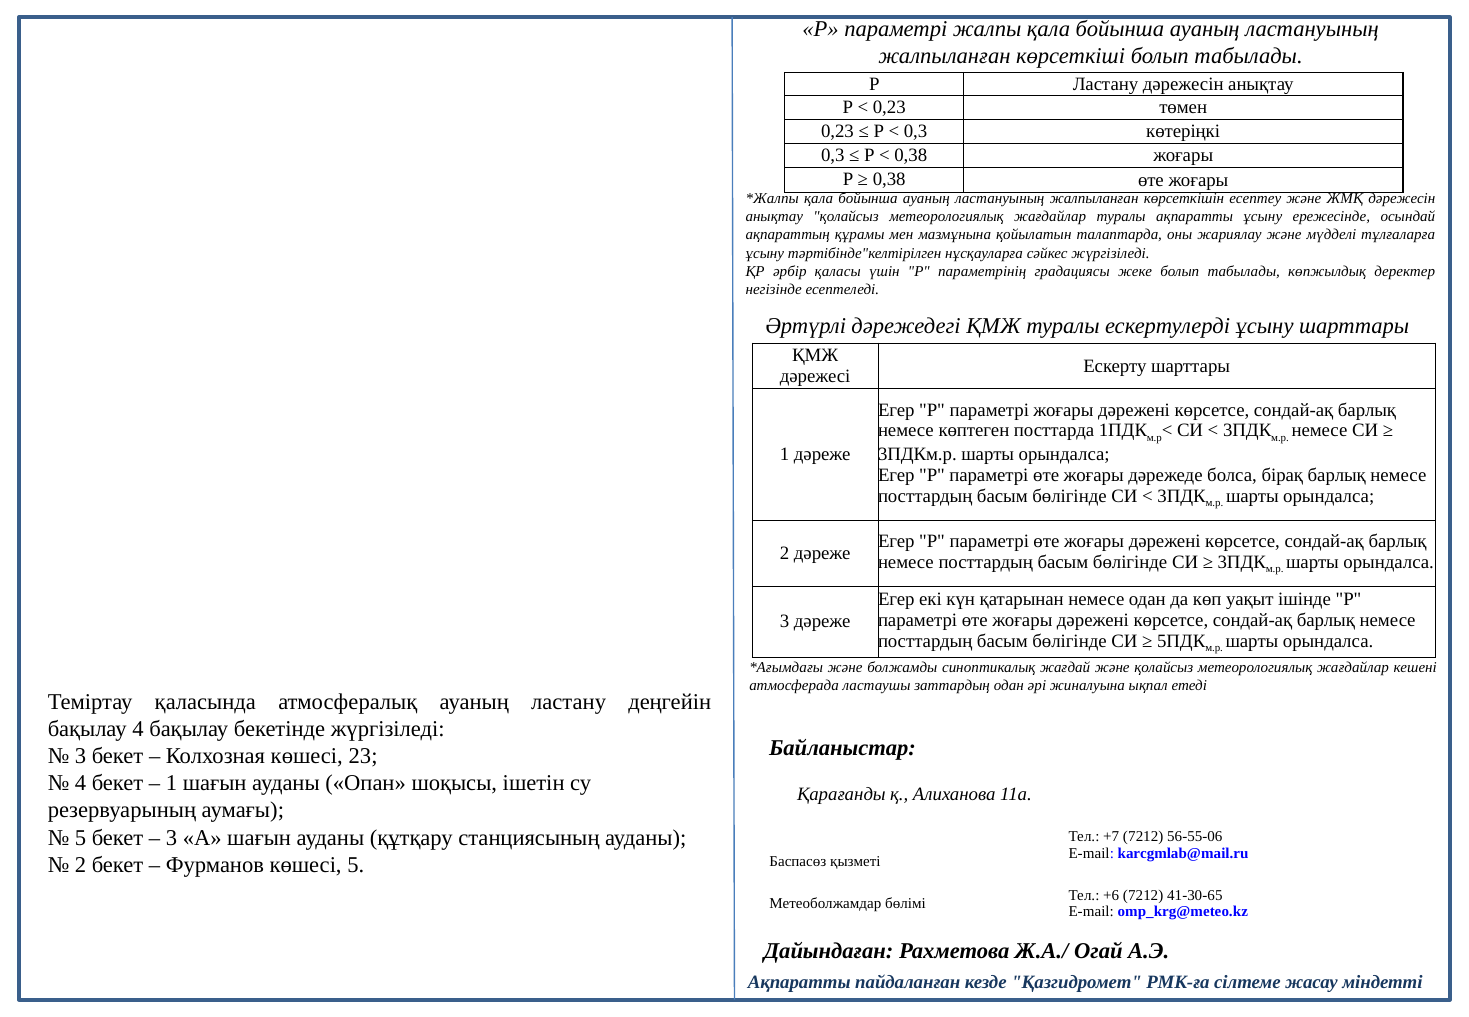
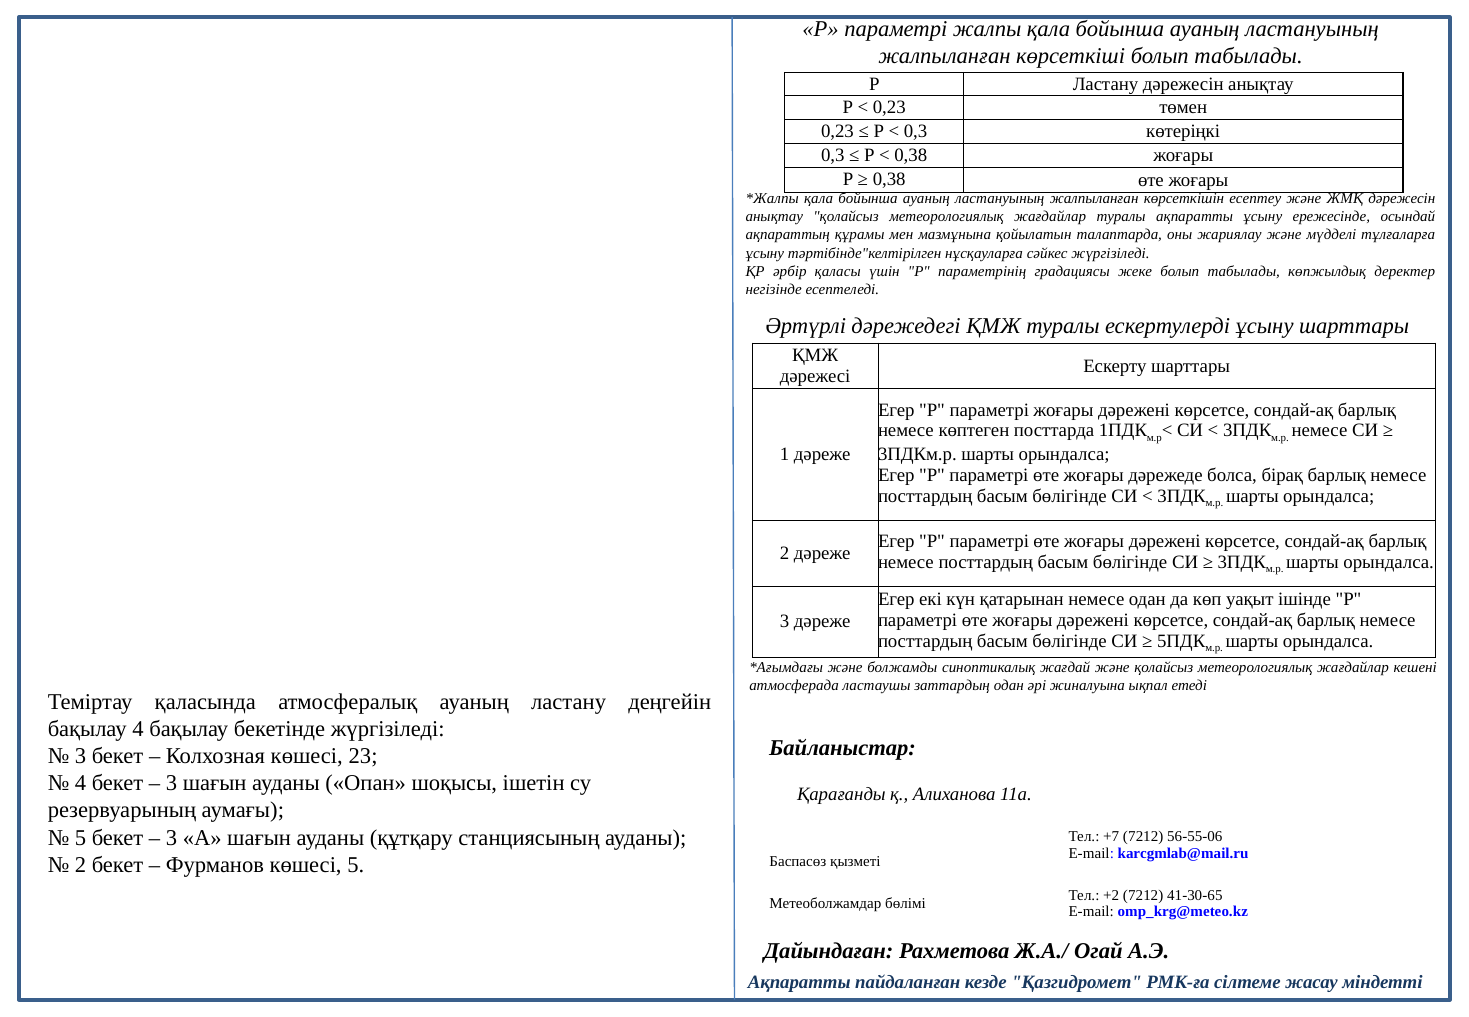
1: 1 -> 3 (171, 783)
+6: +6 -> +2 (1111, 895)
